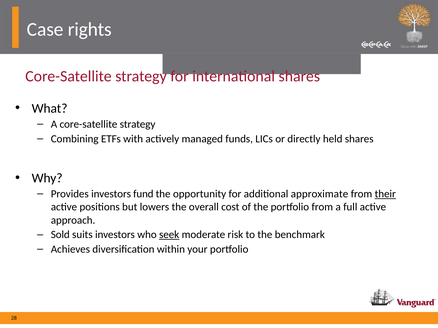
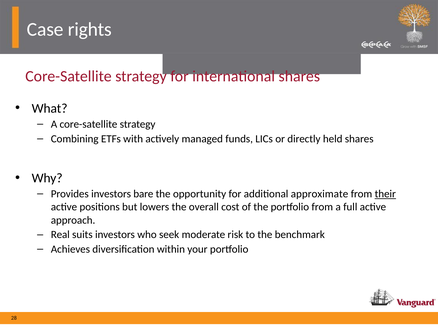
fund: fund -> bare (143, 194)
Sold: Sold -> Real (60, 235)
seek underline: present -> none (169, 235)
